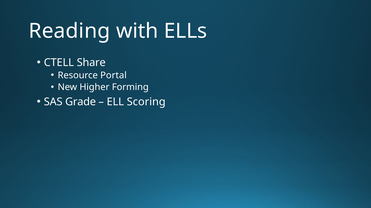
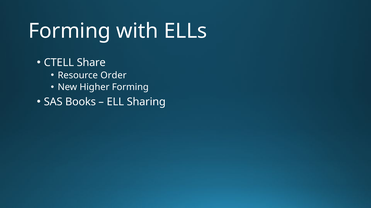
Reading: Reading -> Forming (70, 31)
Portal: Portal -> Order (114, 76)
Grade: Grade -> Books (81, 102)
Scoring: Scoring -> Sharing (146, 102)
